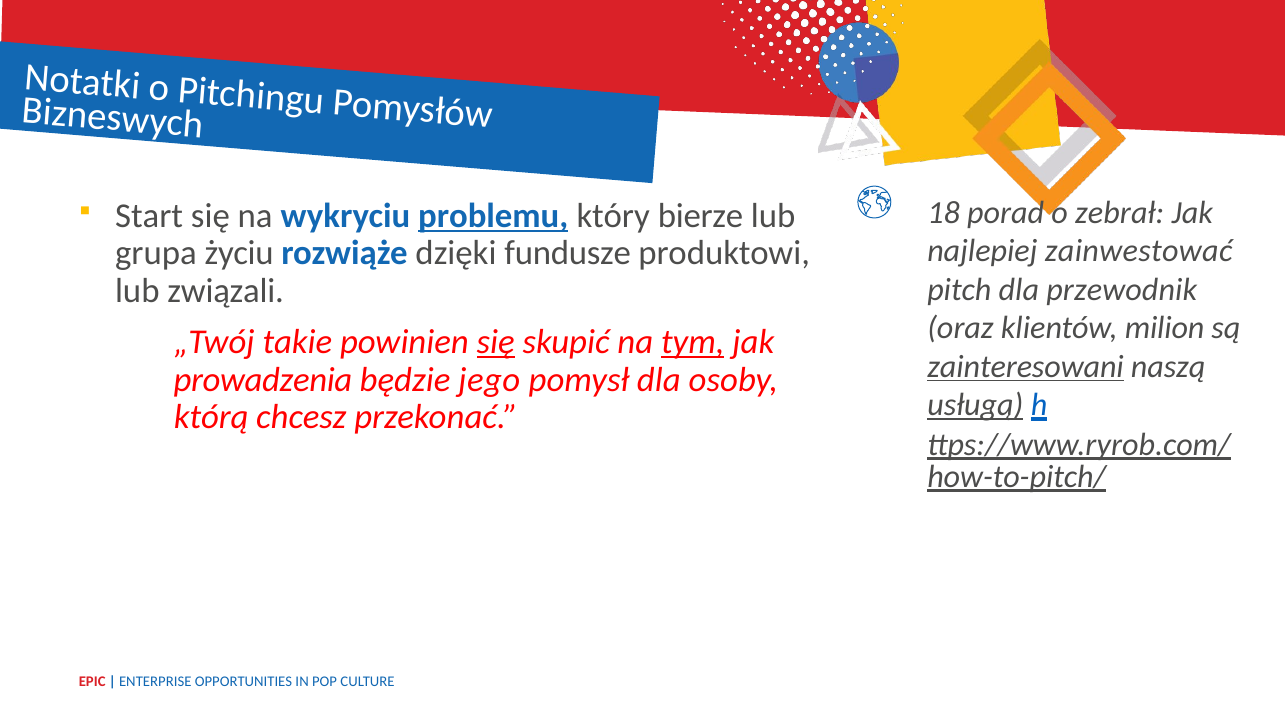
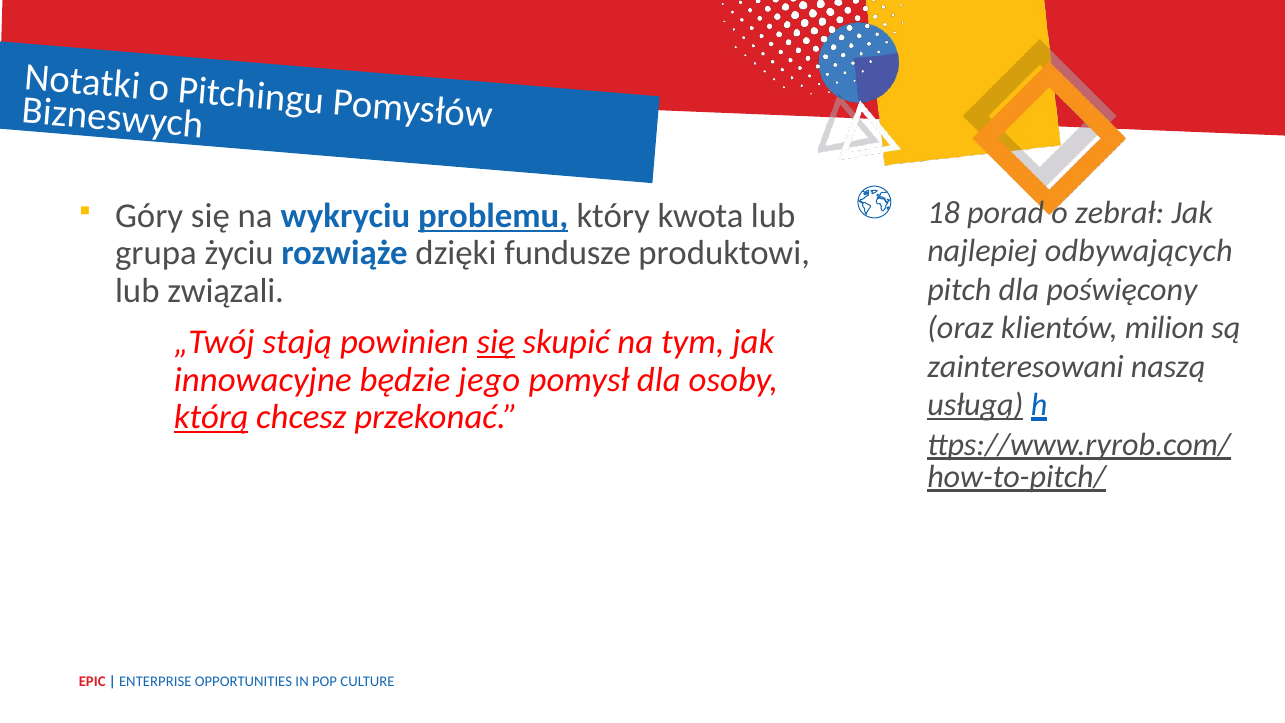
Start: Start -> Góry (149, 216)
bierze: bierze -> kwota (701, 216)
zainwestować: zainwestować -> odbywających (1139, 251)
przewodnik: przewodnik -> poświęcony (1122, 289)
takie: takie -> stają (297, 342)
tym underline: present -> none (693, 342)
zainteresowani underline: present -> none (1026, 367)
prowadzenia: prowadzenia -> innowacyjne (263, 379)
którą underline: none -> present (211, 417)
